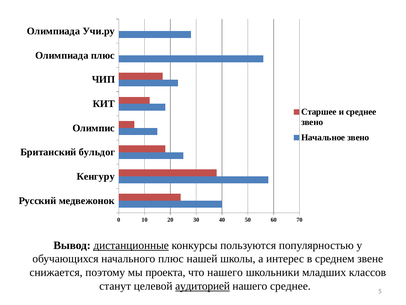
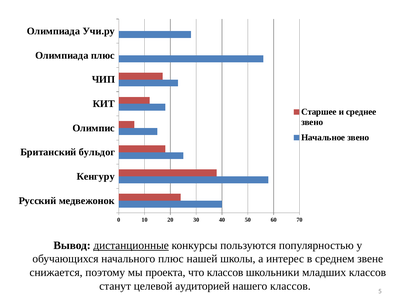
что нашего: нашего -> классов (225, 272)
аудиторией underline: present -> none (203, 286)
нашего среднее: среднее -> классов (290, 286)
